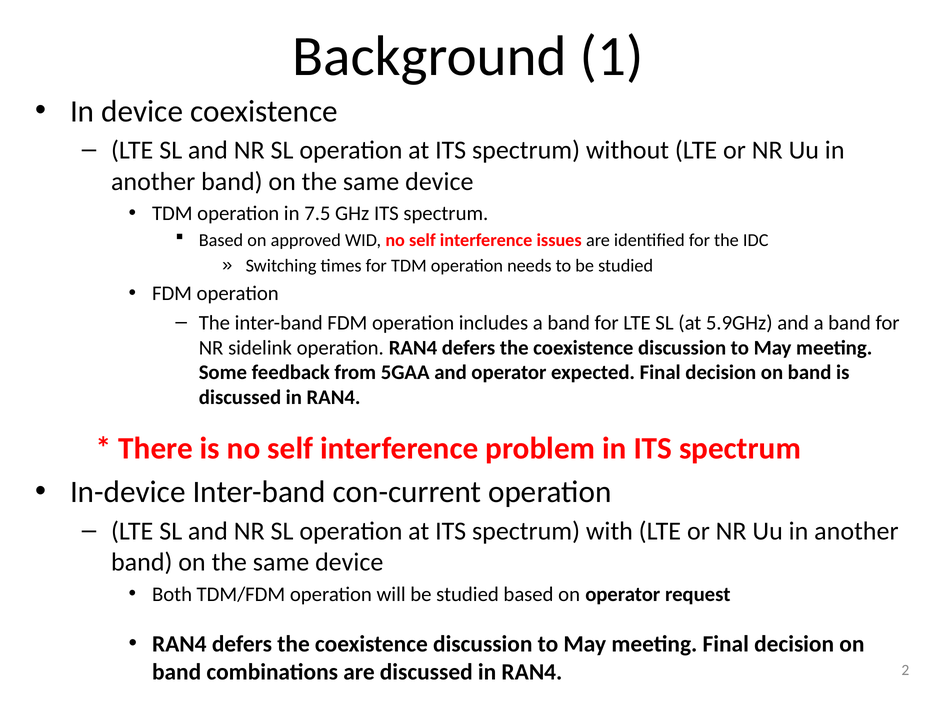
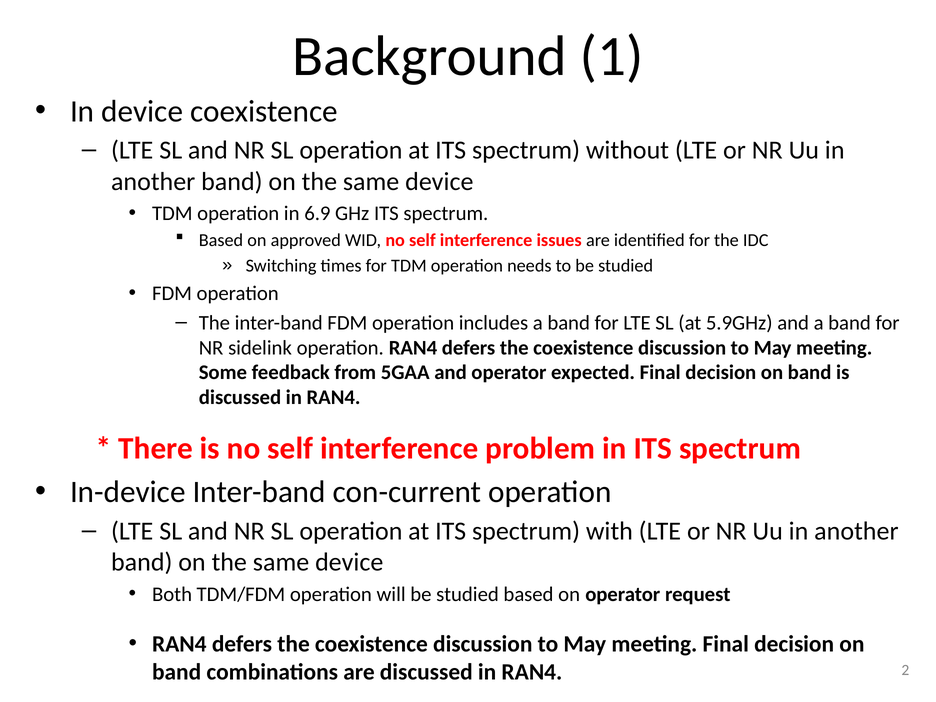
7.5: 7.5 -> 6.9 (317, 213)
